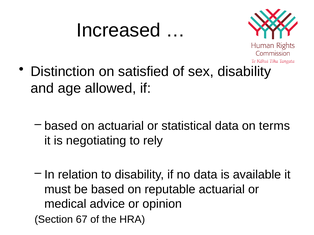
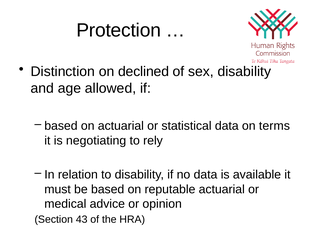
Increased: Increased -> Protection (119, 30)
satisfied: satisfied -> declined (144, 72)
67: 67 -> 43 (82, 220)
